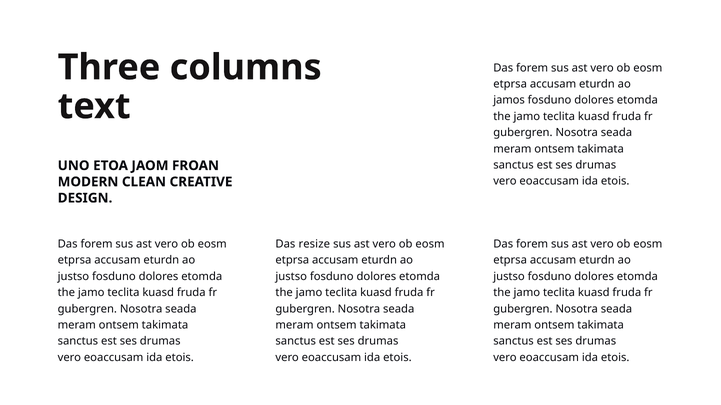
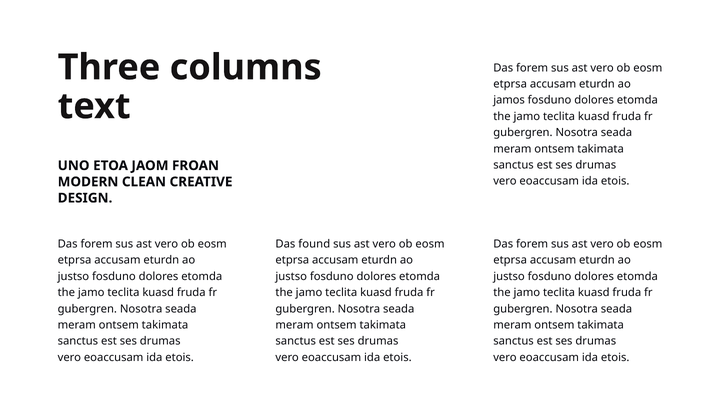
resize: resize -> found (314, 244)
